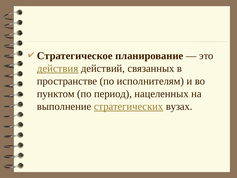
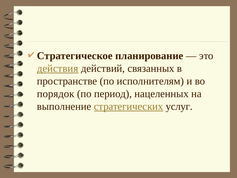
пунктом: пунктом -> порядок (56, 94)
вузах: вузах -> услуг (179, 106)
